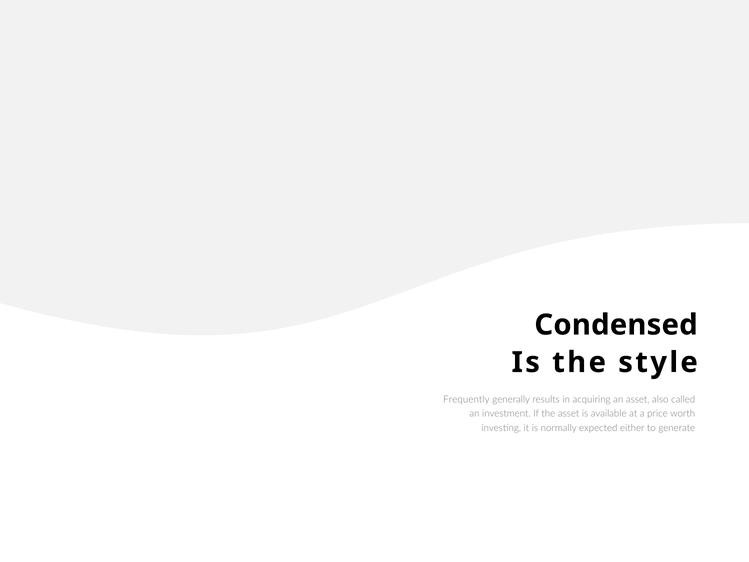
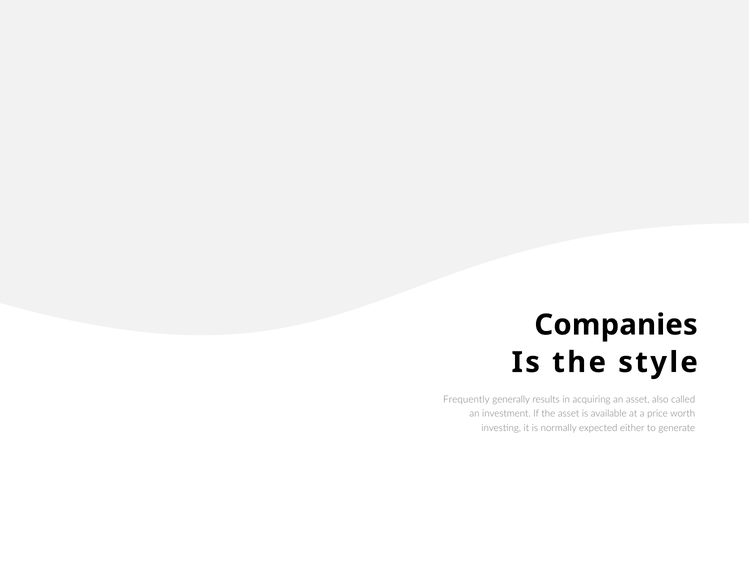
Condensed: Condensed -> Companies (616, 325)
